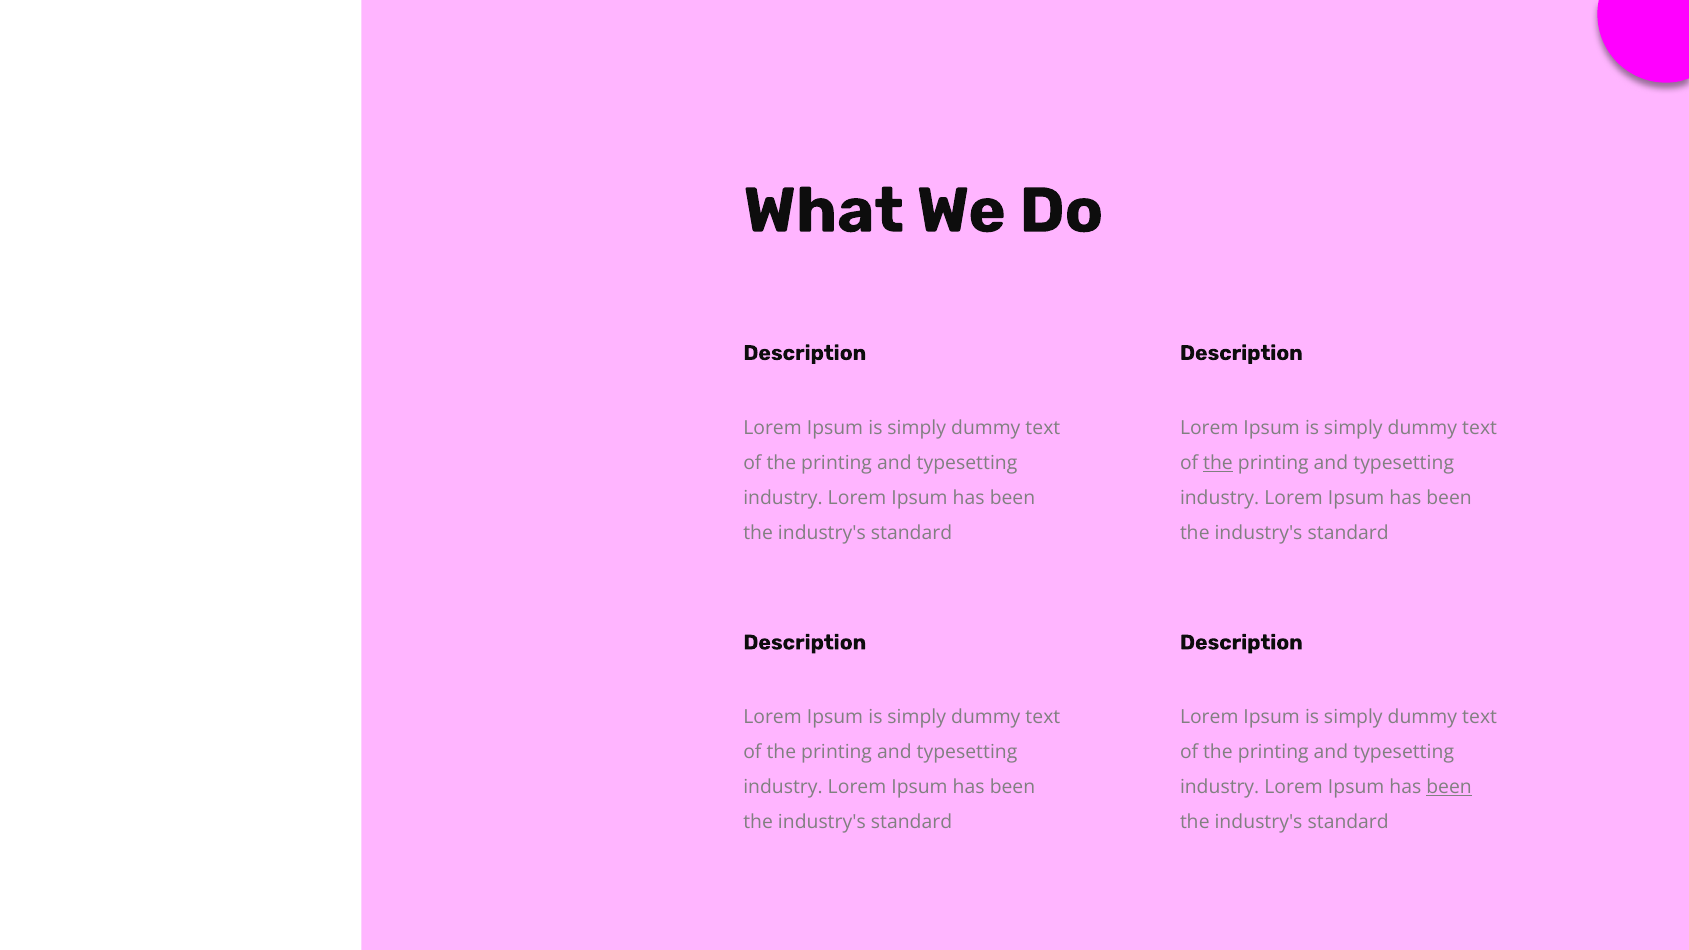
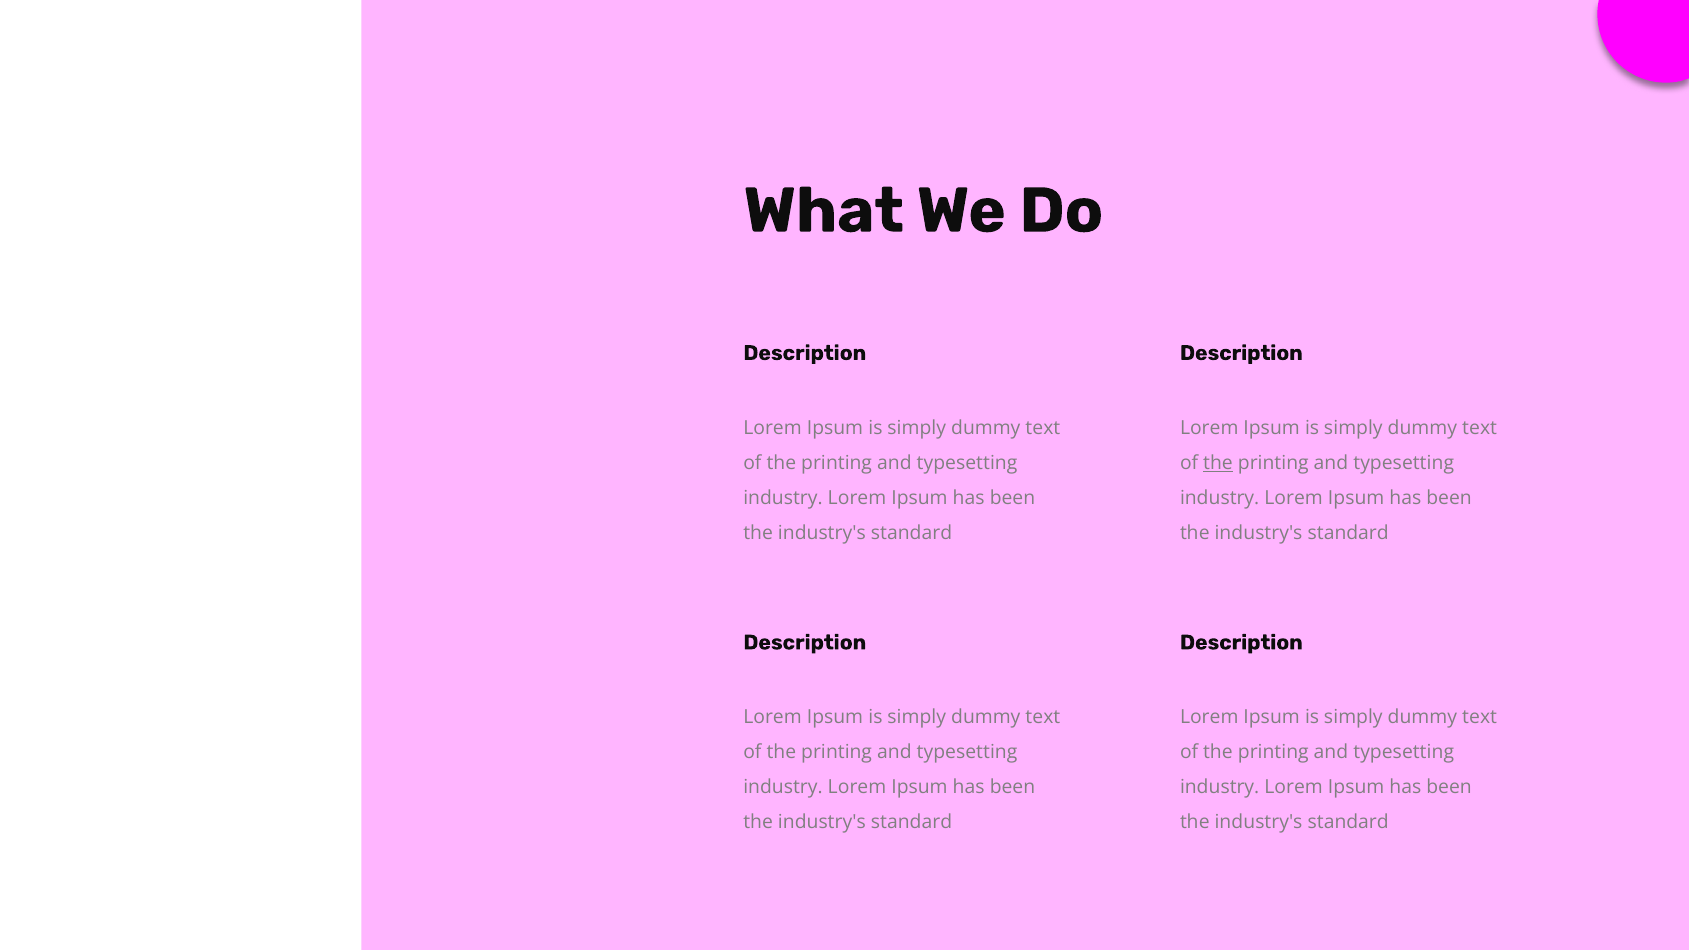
been underline: present -> none (1449, 787)
